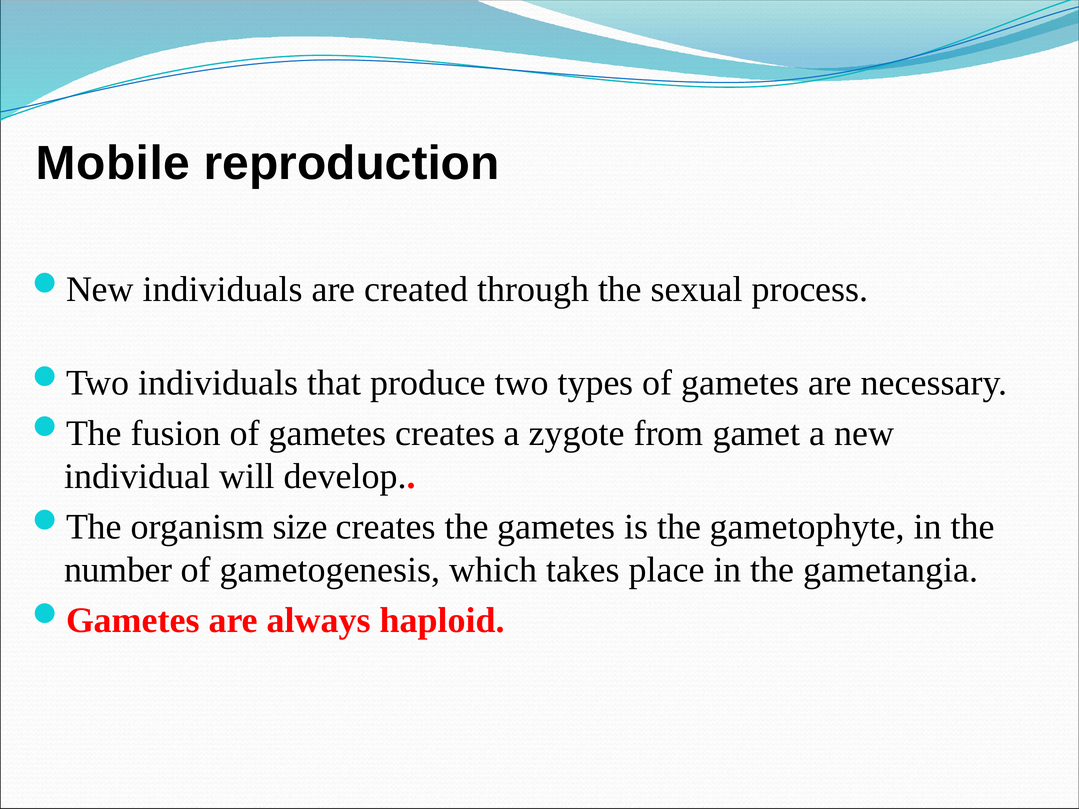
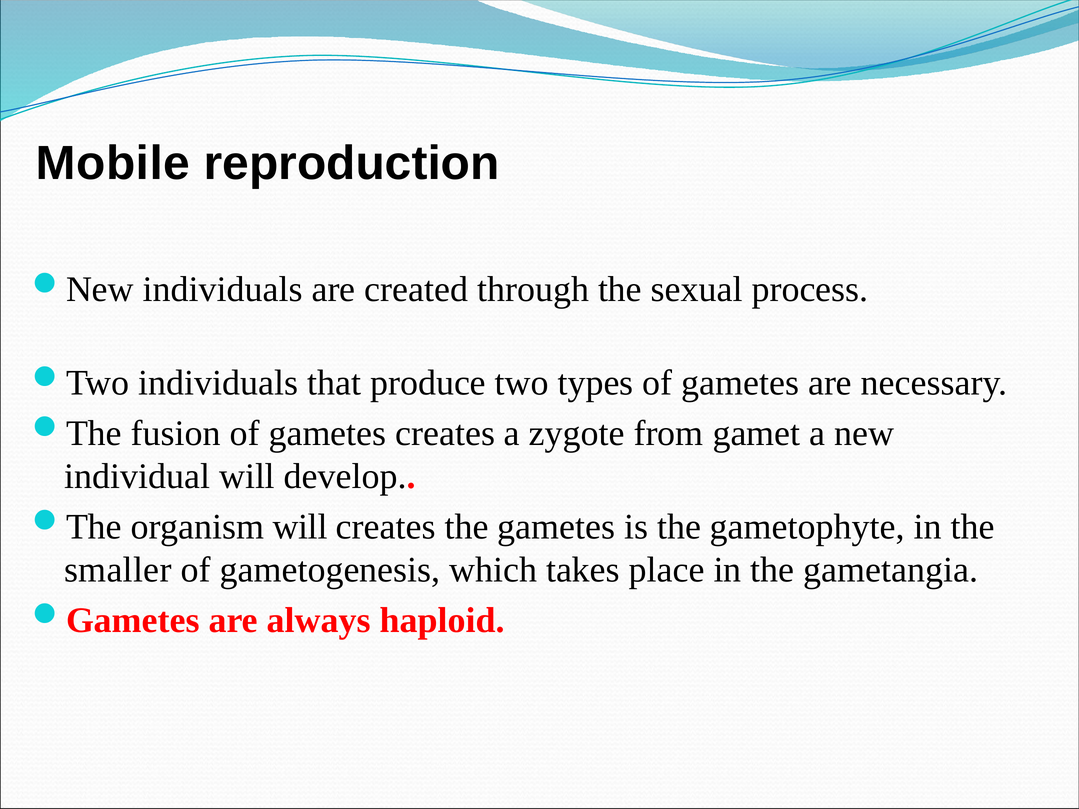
organism size: size -> will (300, 527)
number: number -> smaller (118, 570)
